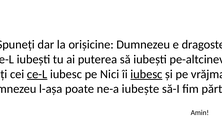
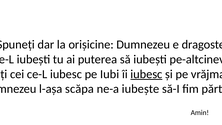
ce-L underline: present -> none (37, 74)
Nici: Nici -> Iubi (110, 74)
poate: poate -> scăpa (79, 89)
